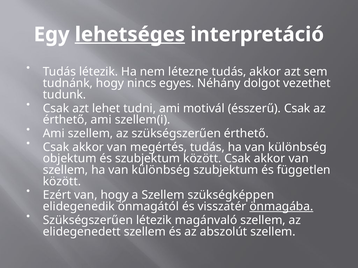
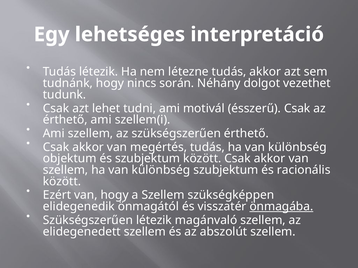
lehetséges underline: present -> none (130, 35)
egyes: egyes -> során (177, 83)
független: független -> racionális (304, 170)
